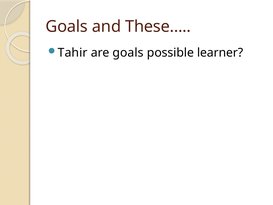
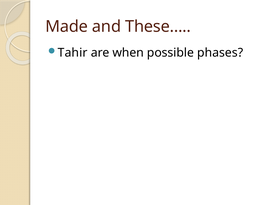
Goals: Goals -> Made (67, 26)
are goals: goals -> when (128, 53)
learner: learner -> phases (220, 53)
